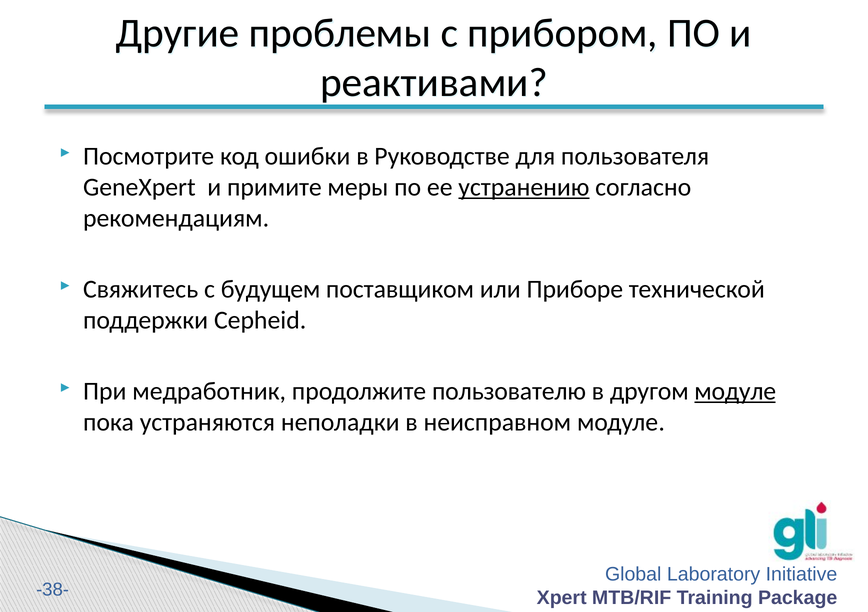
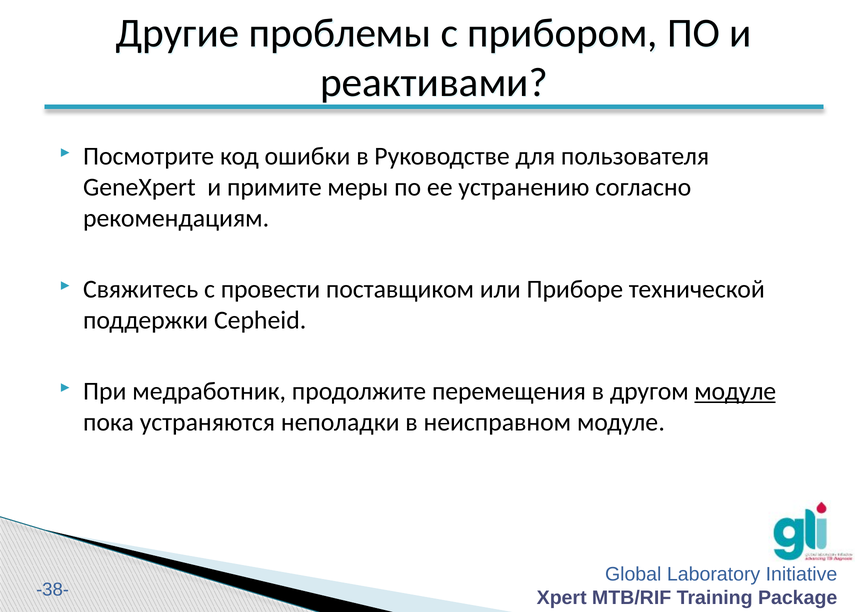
устранению underline: present -> none (524, 187)
будущем: будущем -> провести (271, 290)
пользователю: пользователю -> перемещения (509, 392)
